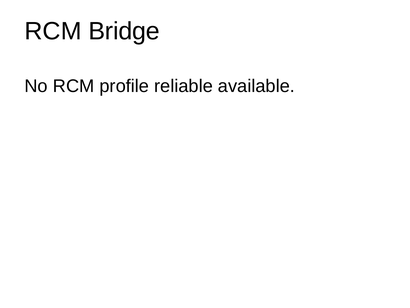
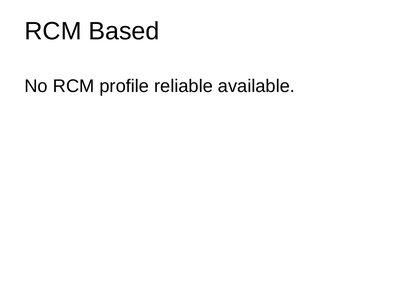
Bridge: Bridge -> Based (124, 31)
